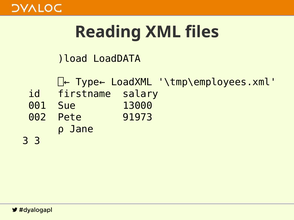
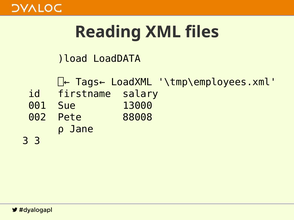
Type←: Type← -> Tags← (90, 82)
91973: 91973 -> 88008 (138, 118)
